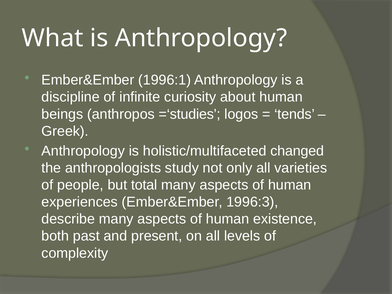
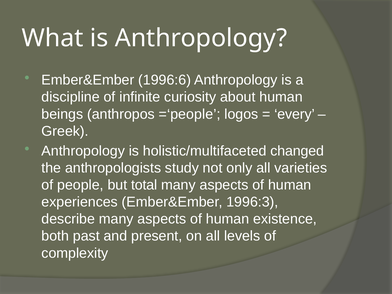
1996:1: 1996:1 -> 1996:6 (165, 80)
=‘studies: =‘studies -> =‘people (190, 114)
tends: tends -> every (295, 114)
